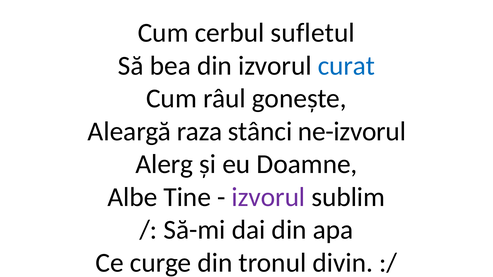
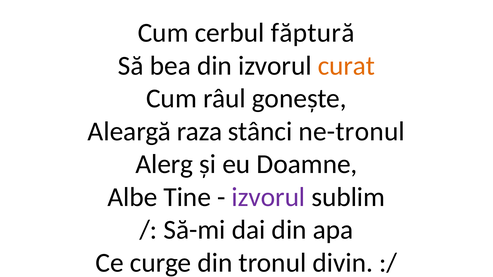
sufletul: sufletul -> făptură (313, 33)
curat colour: blue -> orange (346, 66)
ne-izvorul: ne-izvorul -> ne-tronul (352, 132)
